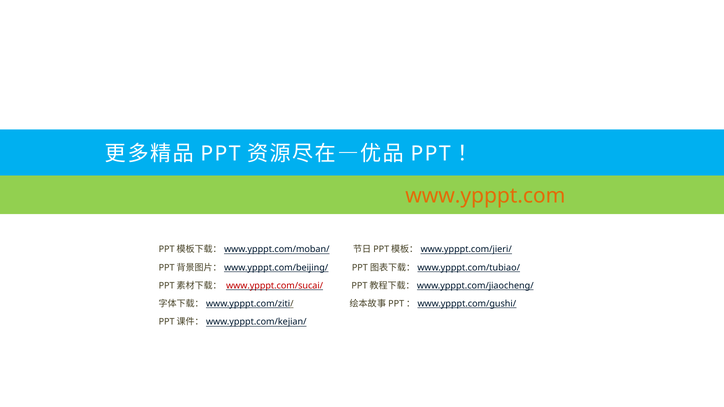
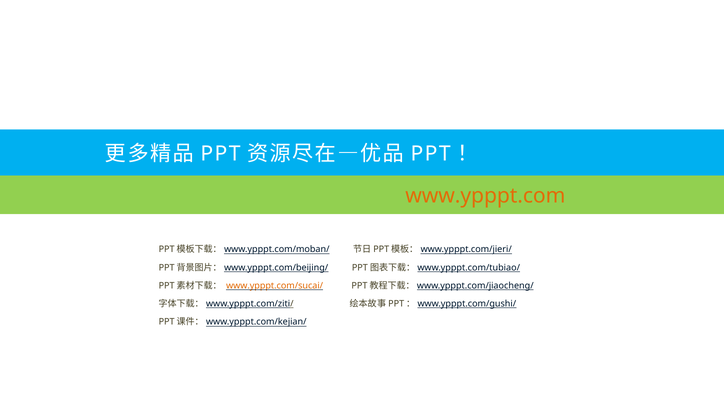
www.ypppt.com/sucai/ colour: red -> orange (275, 286)
